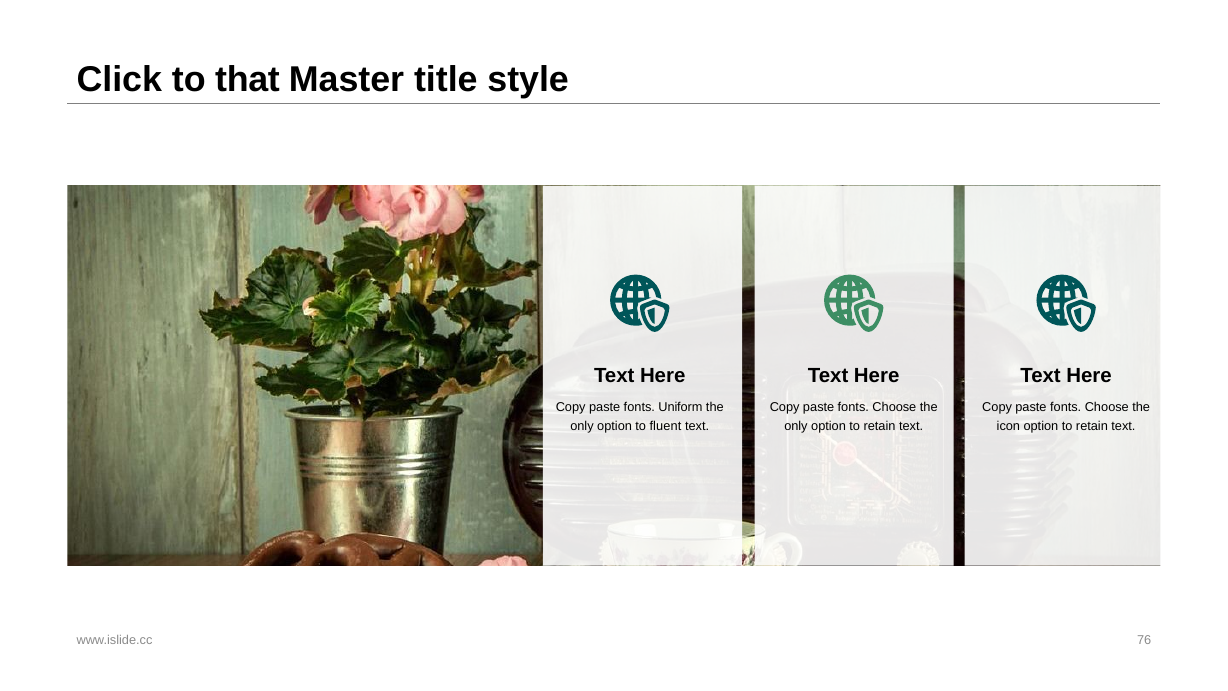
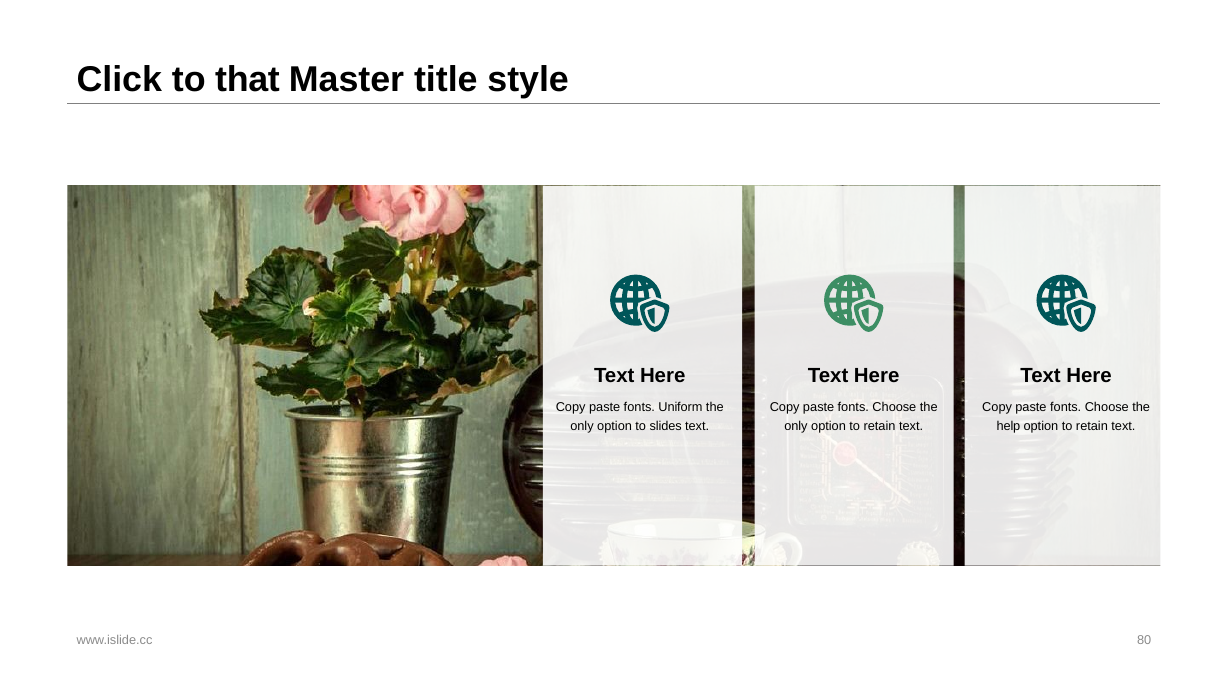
fluent: fluent -> slides (666, 426)
icon: icon -> help (1008, 426)
76: 76 -> 80 (1144, 640)
